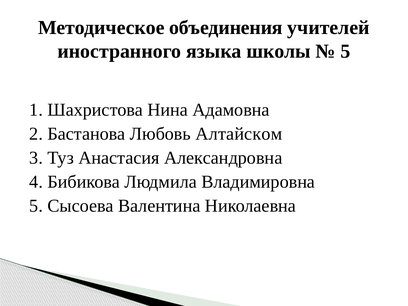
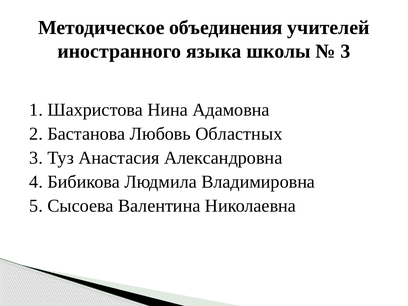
5: 5 -> 3 (345, 51)
Алтайском: Алтайском -> Областных (239, 134)
